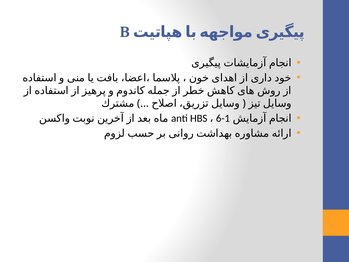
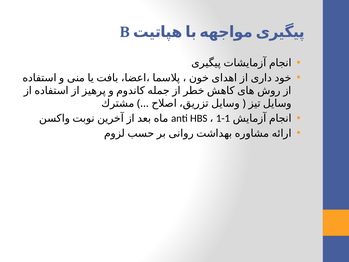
6-1: 6-1 -> 1-1 (223, 118)
